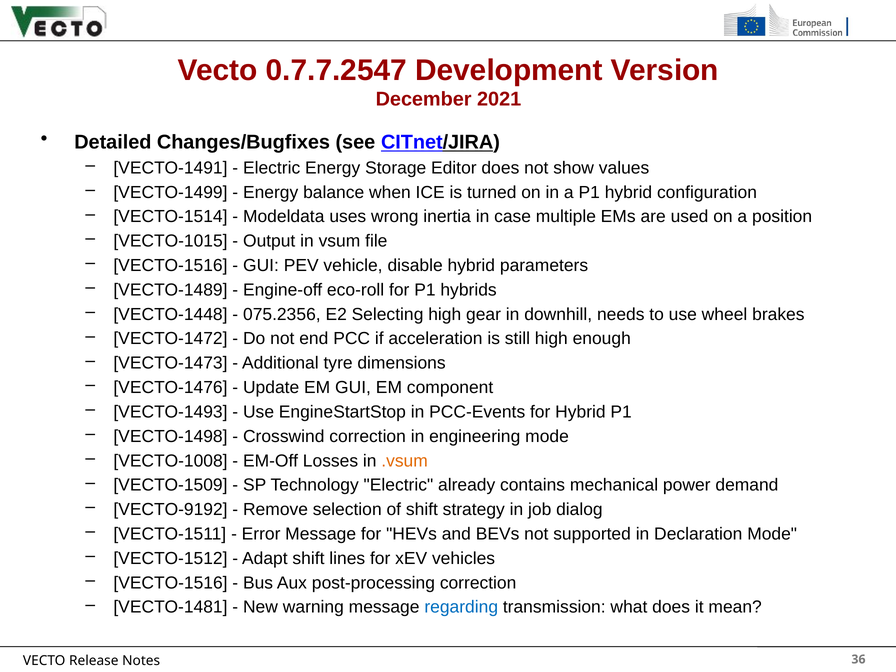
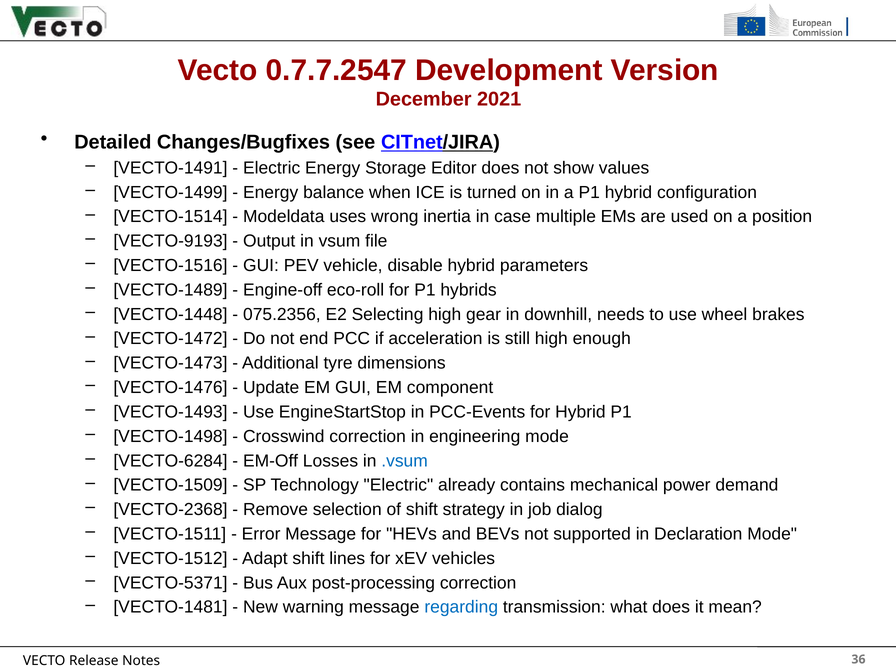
VECTO-1015: VECTO-1015 -> VECTO-9193 (170, 241)
VECTO-1008: VECTO-1008 -> VECTO-6284 (170, 461)
.vsum colour: orange -> blue (405, 461)
VECTO-9192: VECTO-9192 -> VECTO-2368 (170, 510)
VECTO-1516: VECTO-1516 -> VECTO-5371 (170, 583)
